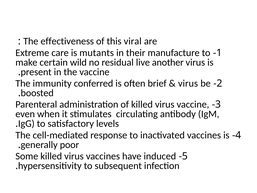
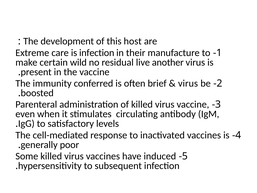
effectiveness: effectiveness -> development (67, 41)
viral: viral -> host (133, 41)
is mutants: mutants -> infection (97, 53)
